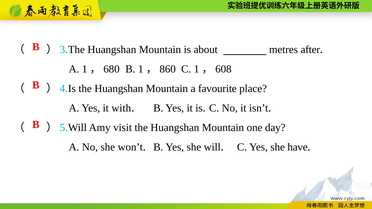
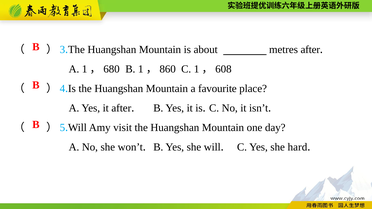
it with: with -> after (121, 108)
have: have -> hard (297, 147)
